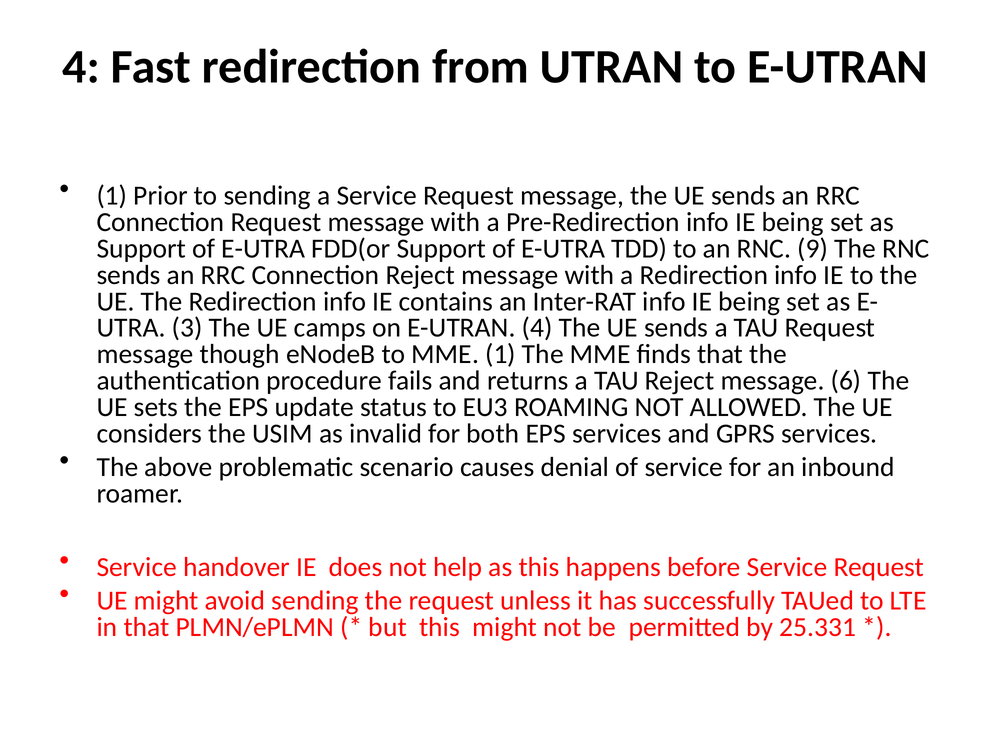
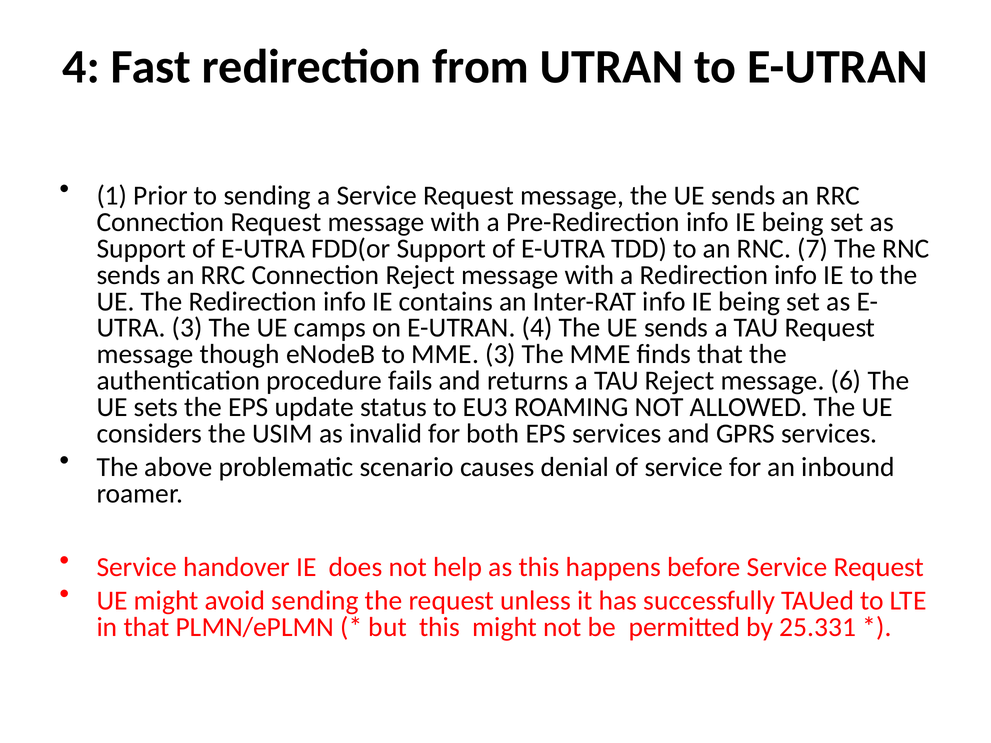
9: 9 -> 7 (813, 249)
MME 1: 1 -> 3 (500, 354)
